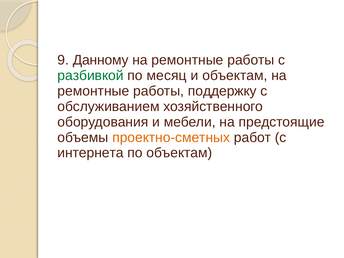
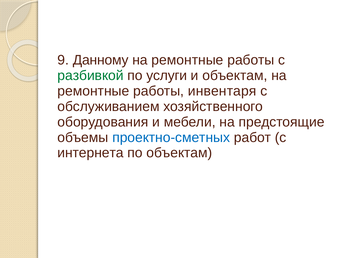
месяц: месяц -> услуги (167, 76)
поддержку: поддержку -> инвентаря (222, 91)
проектно-сметных colour: orange -> blue (171, 137)
